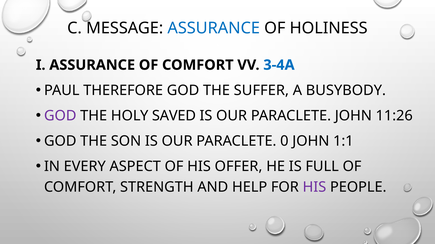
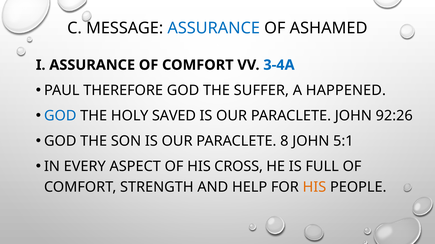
HOLINESS: HOLINESS -> ASHAMED (329, 28)
BUSYBODY: BUSYBODY -> HAPPENED (346, 91)
GOD colour: purple -> blue (60, 116)
11:26: 11:26 -> 92:26 (394, 116)
0: 0 -> 8 (284, 141)
1:1: 1:1 -> 5:1 (343, 141)
OFFER: OFFER -> CROSS (239, 167)
HIS colour: purple -> orange (314, 188)
